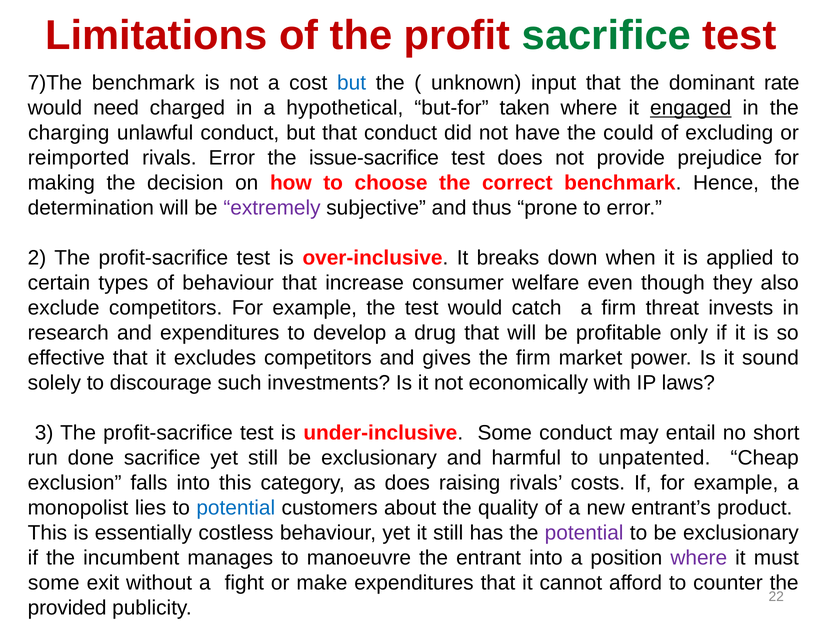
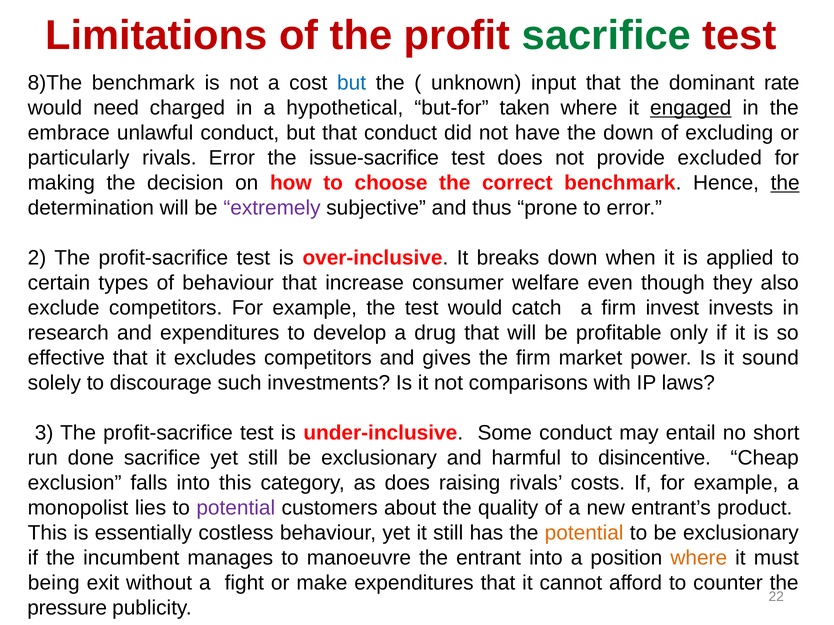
7)The: 7)The -> 8)The (55, 83)
charging: charging -> embrace (69, 133)
the could: could -> down (628, 133)
reimported: reimported -> particularly (79, 158)
prejudice: prejudice -> excluded (720, 158)
the underline: none -> present (785, 183)
threat: threat -> invest (672, 308)
economically: economically -> comparisons (528, 383)
unpatented: unpatented -> disincentive (655, 458)
potential colour: blue -> purple (236, 509)
potential colour: purple -> orange (584, 534)
where colour: purple -> orange (699, 559)
some: some -> being (54, 584)
provided: provided -> pressure (67, 609)
